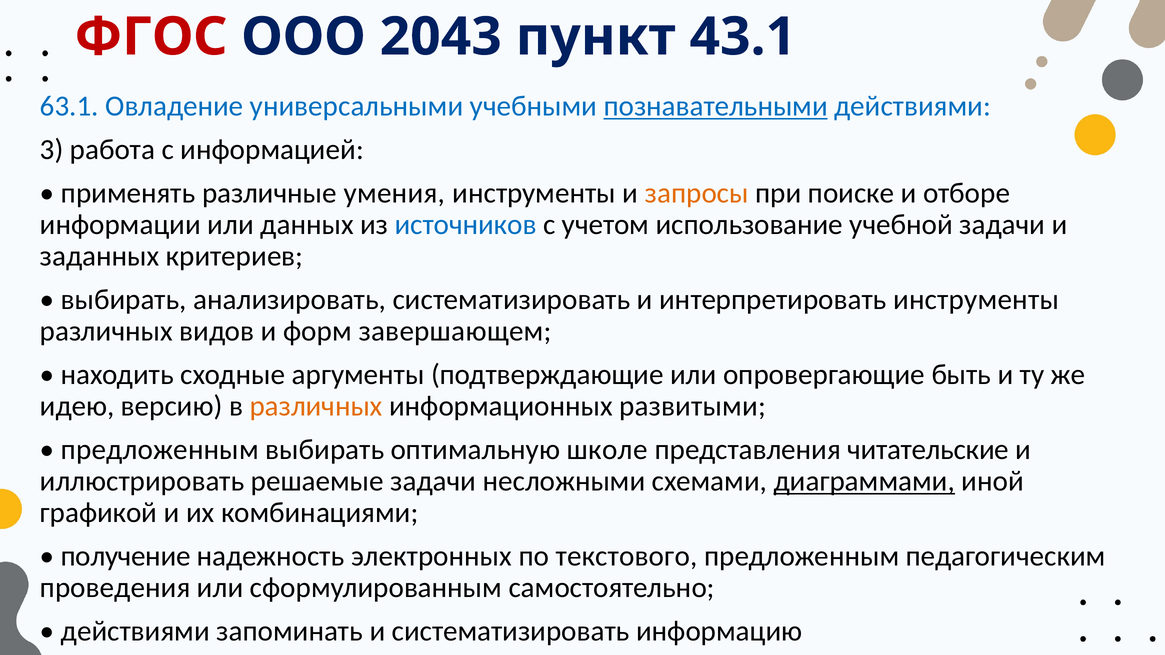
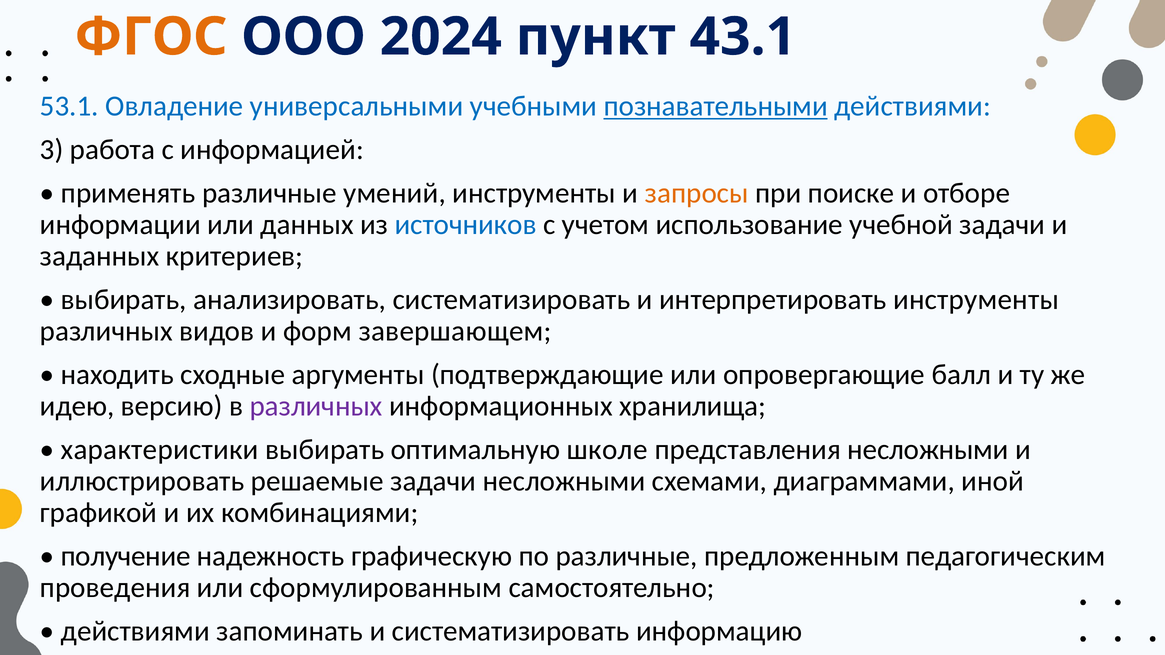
ФГОС colour: red -> orange (151, 37)
2043: 2043 -> 2024 (441, 37)
63.1: 63.1 -> 53.1 (69, 106)
умения: умения -> умений (395, 193)
быть: быть -> балл (961, 375)
различных colour: orange -> purple (316, 406)
развитыми: развитыми -> хранилища (693, 406)
предложенным: предложенным -> характеристики (160, 450)
представления читательские: читательские -> несложными (928, 450)
диаграммами underline: present -> none (864, 481)
электронных: электронных -> графическую (432, 556)
по текстового: текстового -> различные (627, 556)
